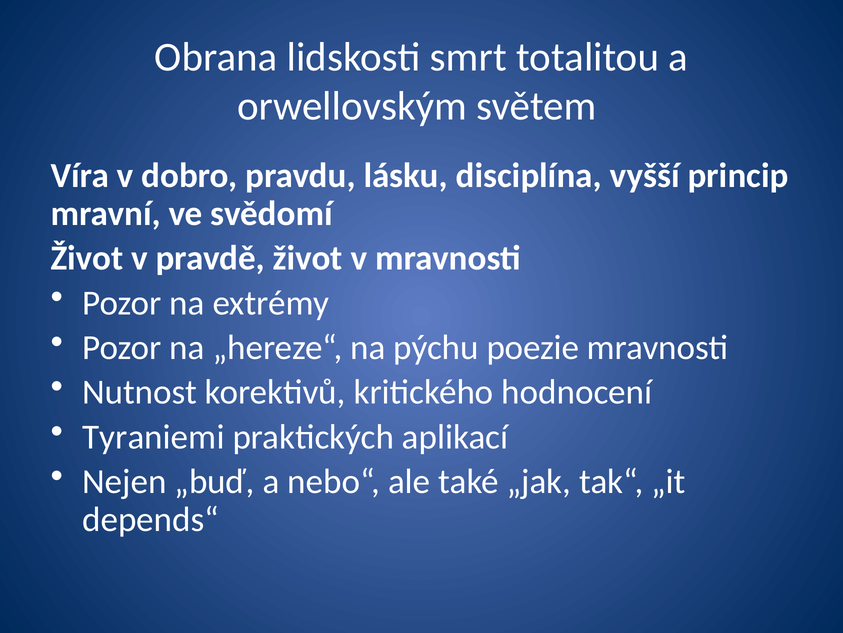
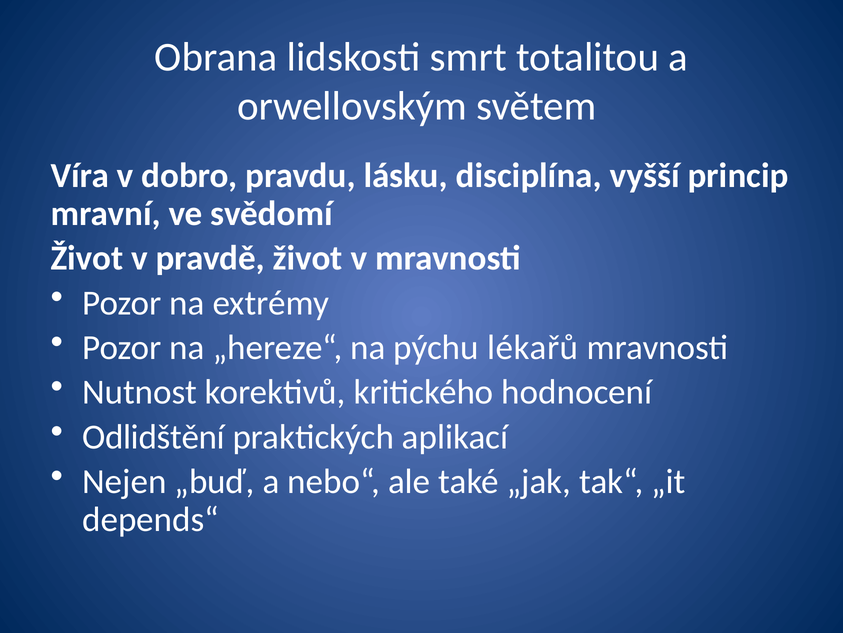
poezie: poezie -> lékařů (533, 347)
Tyraniemi: Tyraniemi -> Odlidštění (154, 437)
